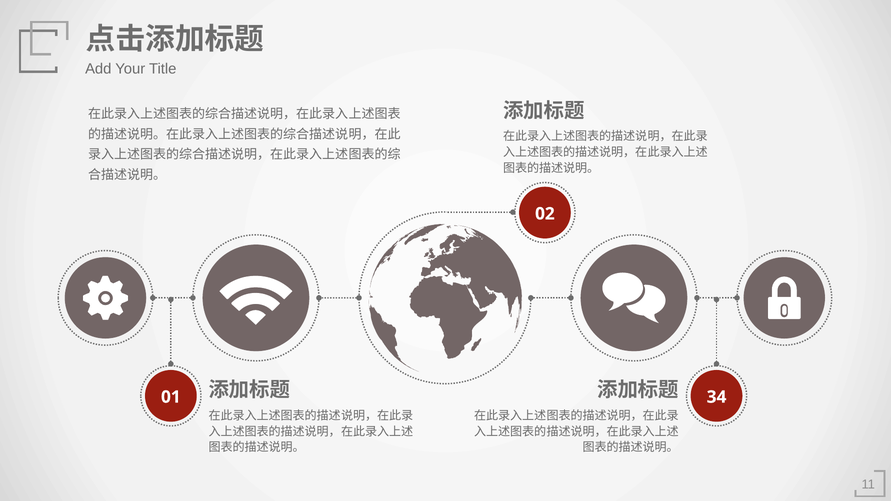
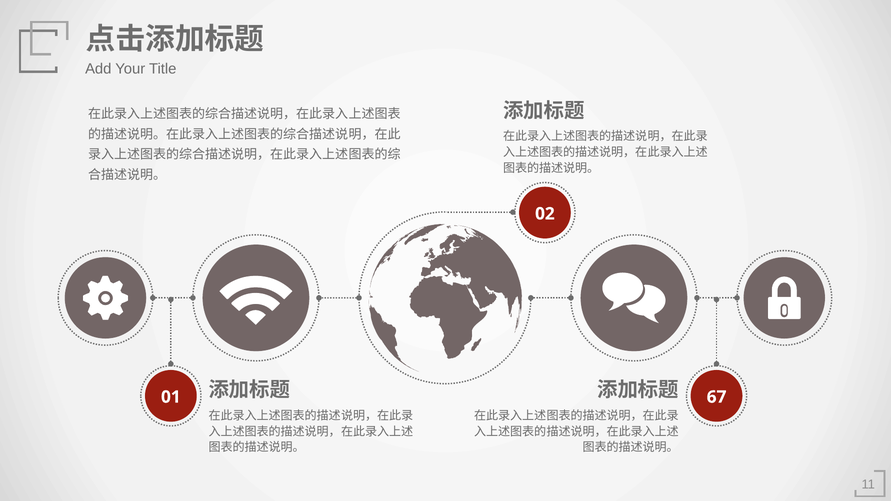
34: 34 -> 67 (717, 397)
